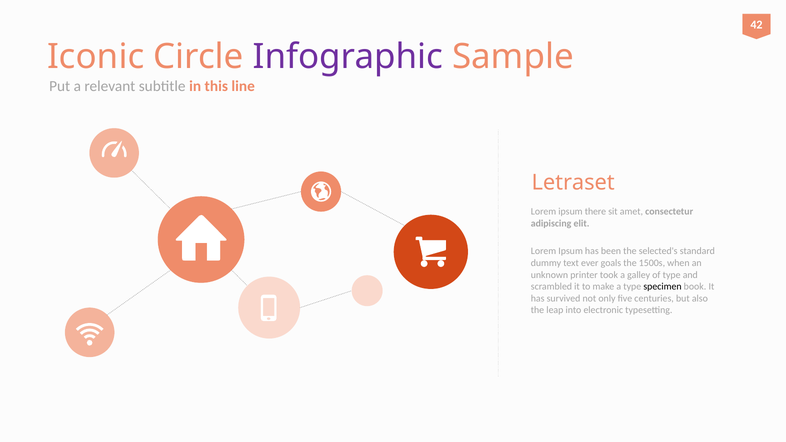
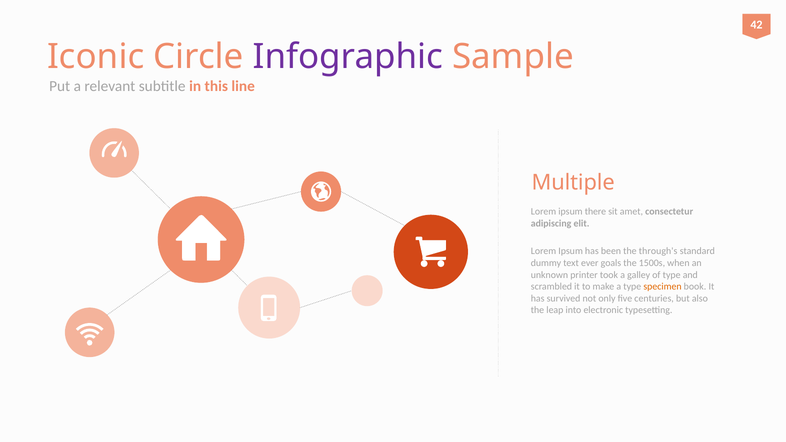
Letraset: Letraset -> Multiple (573, 182)
selected's: selected's -> through's (658, 251)
specimen colour: black -> orange (662, 287)
